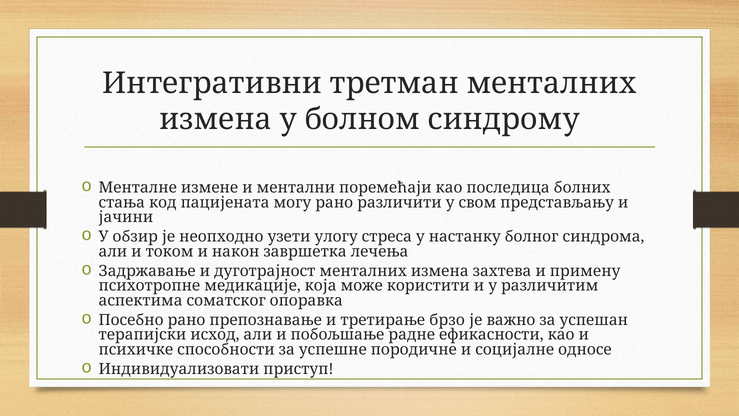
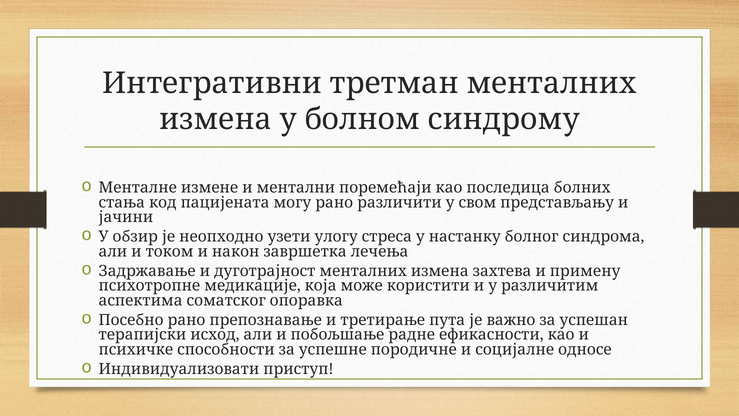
брзо: брзо -> пута (447, 320)
